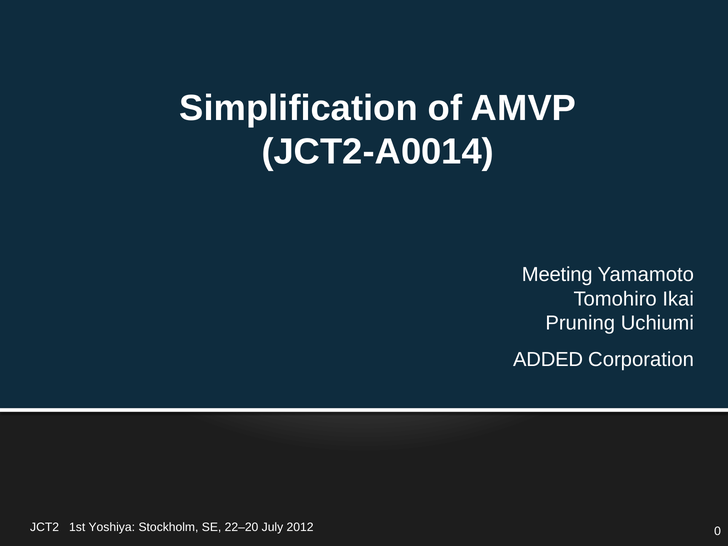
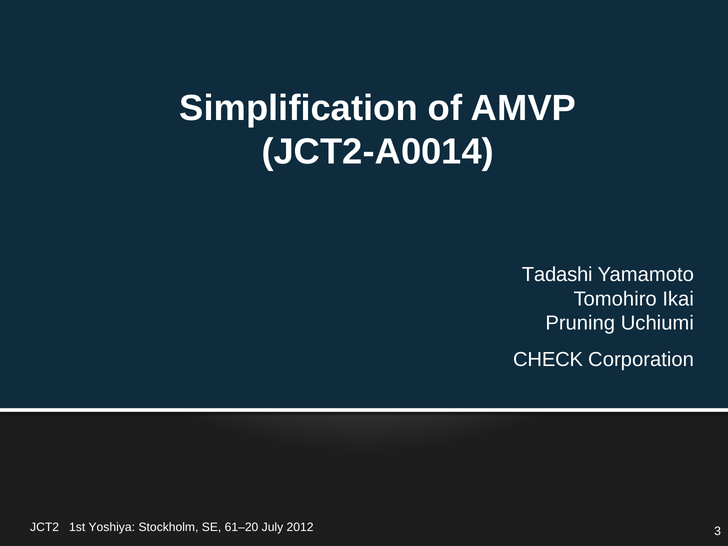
Meeting: Meeting -> Tadashi (557, 275)
ADDED: ADDED -> CHECK (548, 360)
22–20: 22–20 -> 61–20 (242, 527)
0: 0 -> 3 (718, 531)
